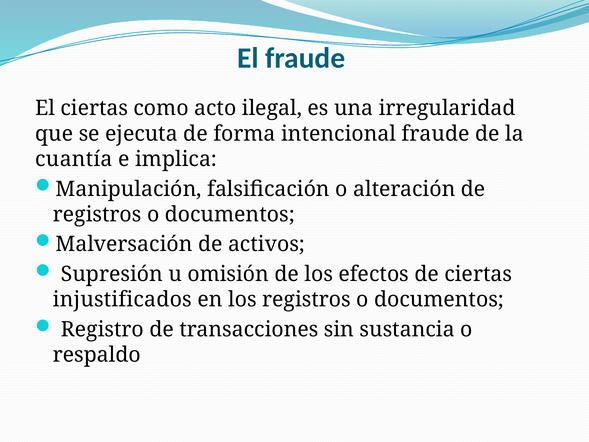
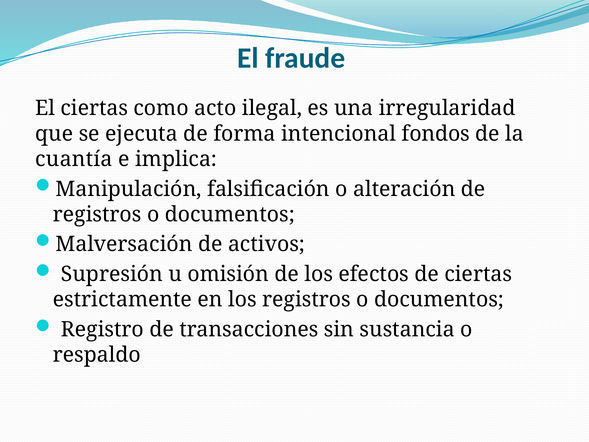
intencional fraude: fraude -> fondos (436, 134)
injustificados: injustificados -> estrictamente (122, 299)
